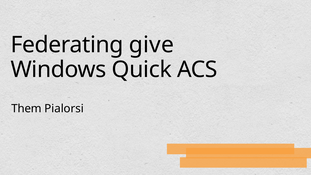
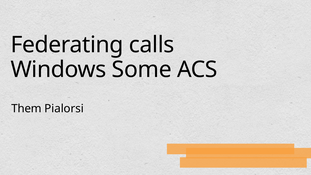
give: give -> calls (152, 45)
Quick: Quick -> Some (142, 69)
